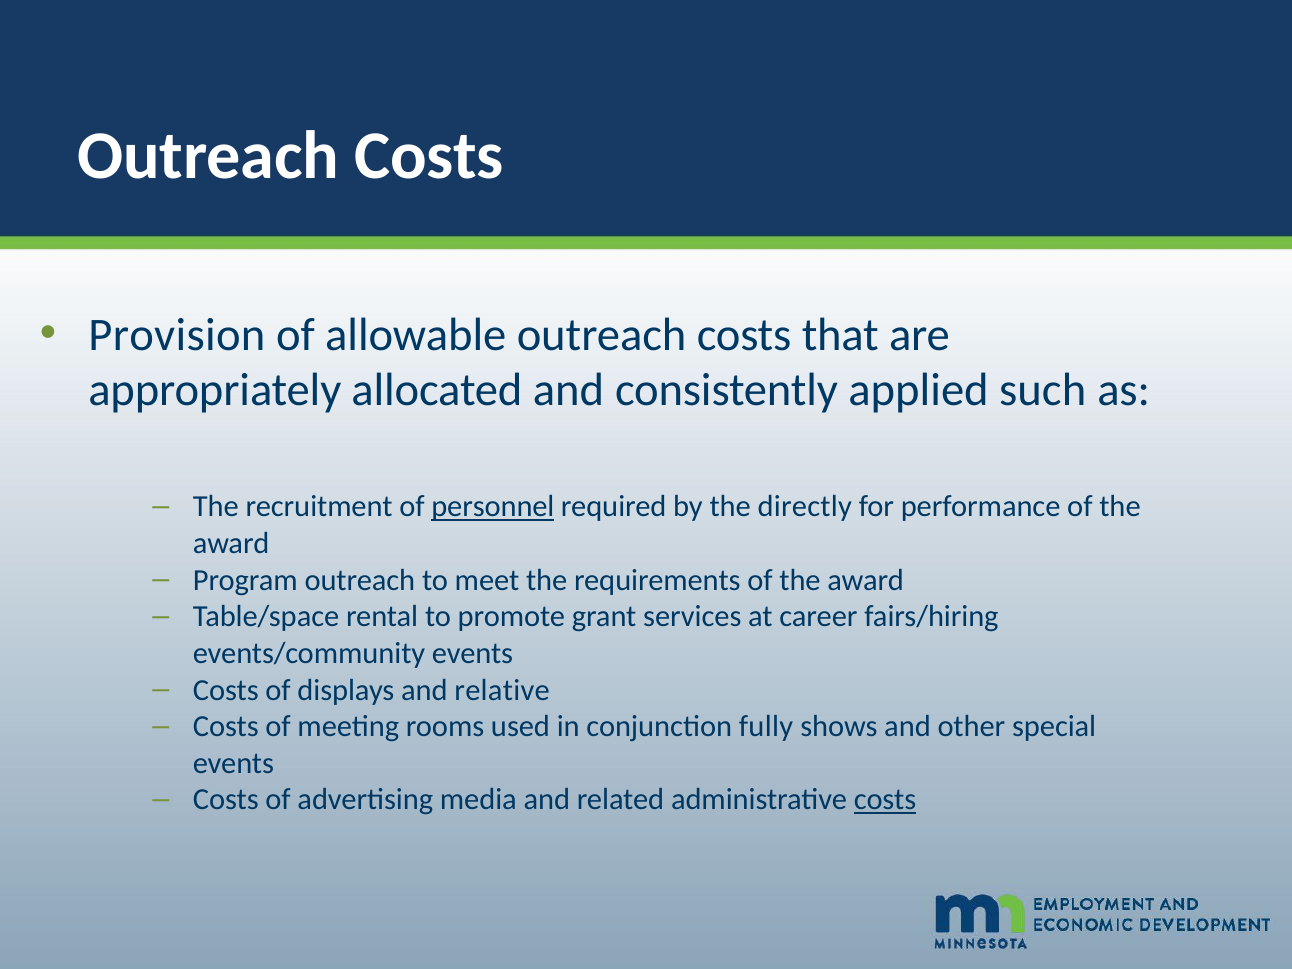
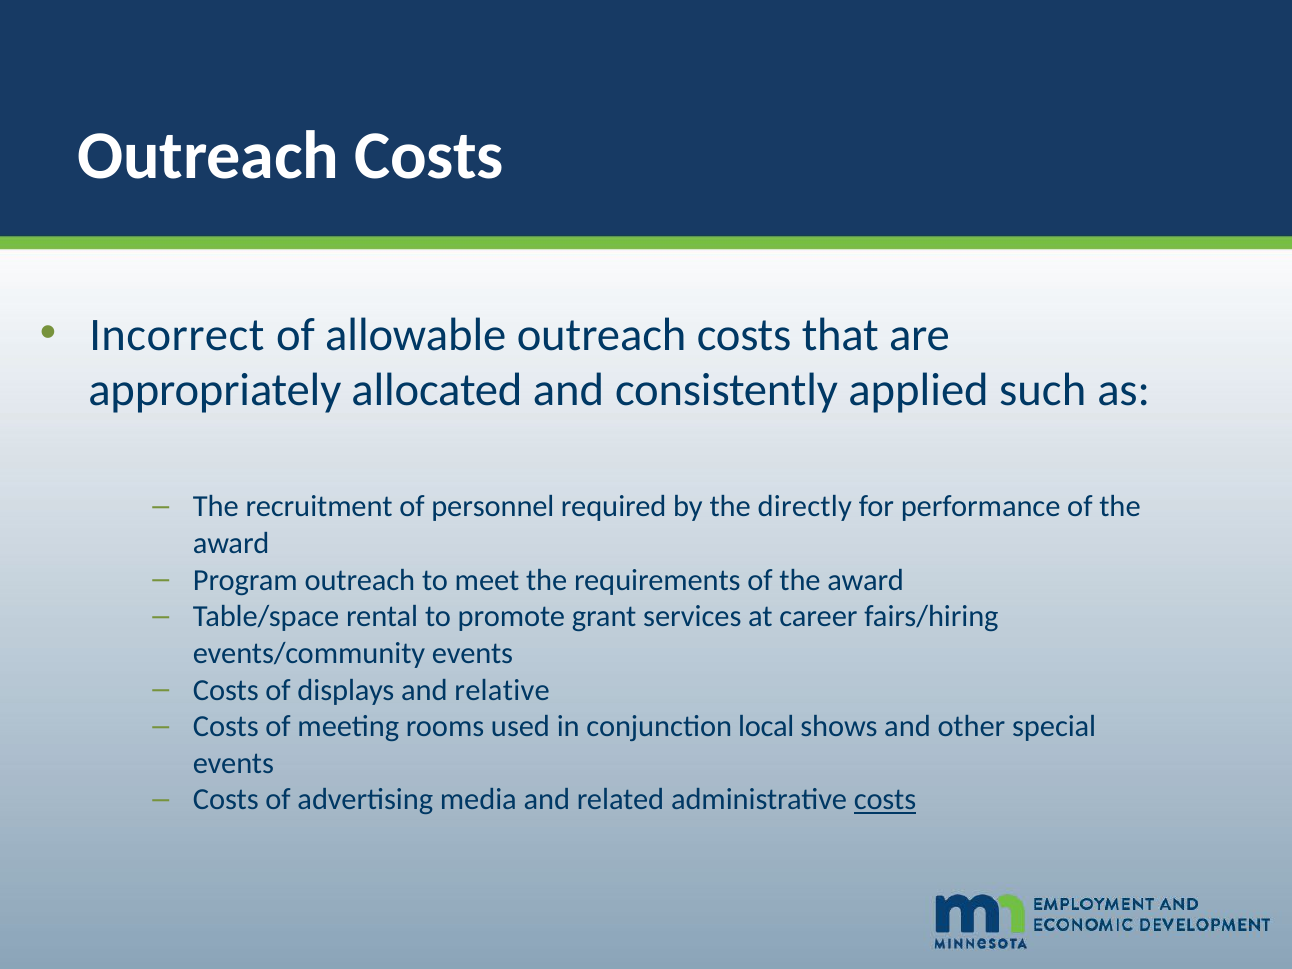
Provision: Provision -> Incorrect (177, 335)
personnel underline: present -> none (493, 507)
fully: fully -> local (766, 727)
